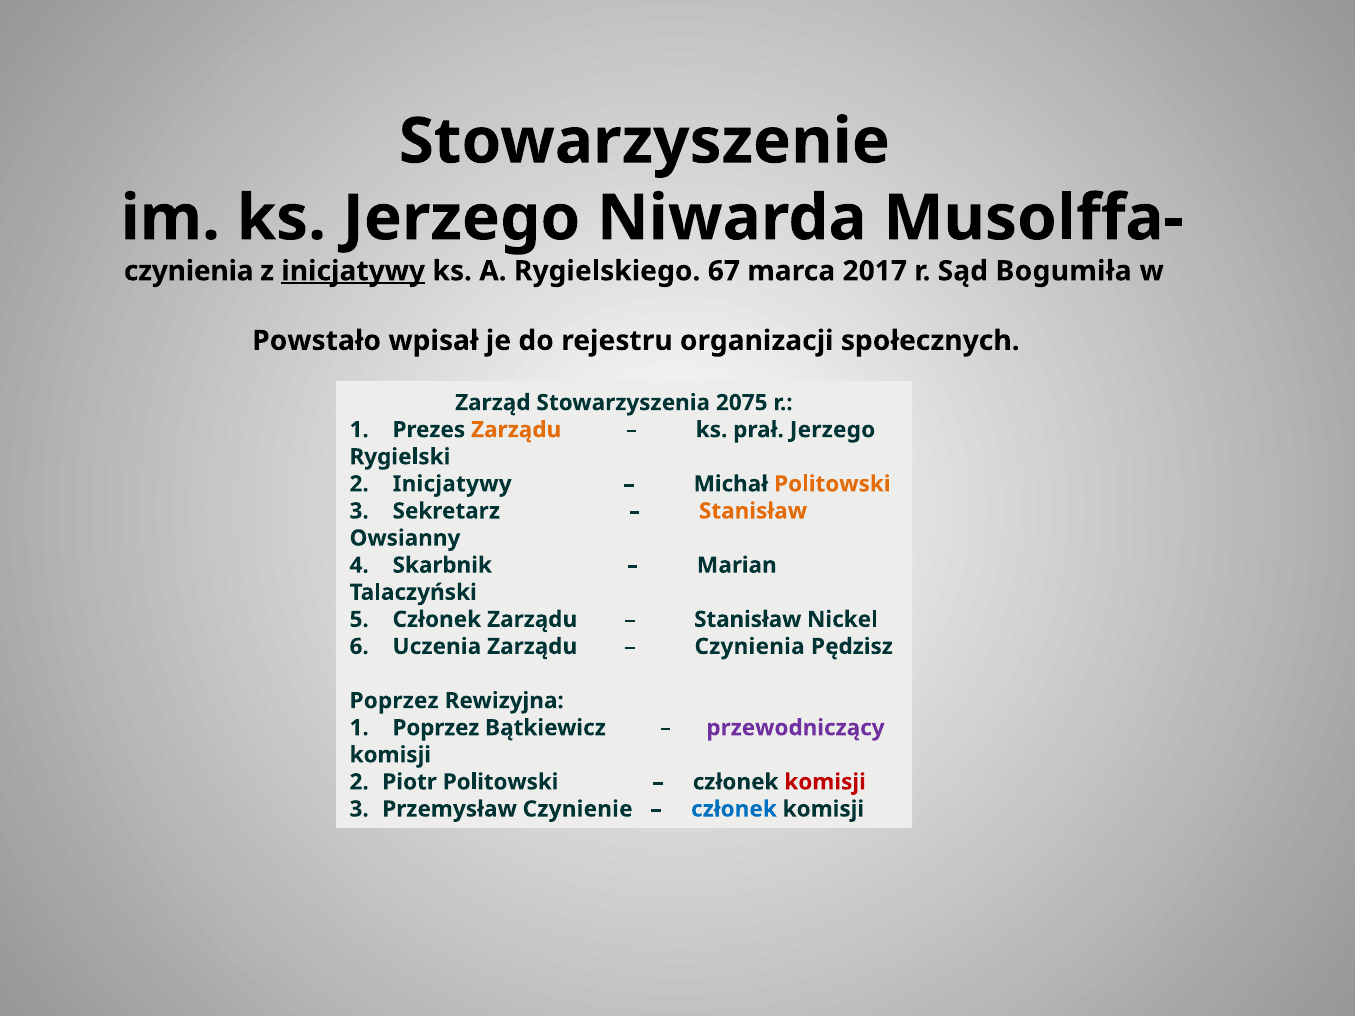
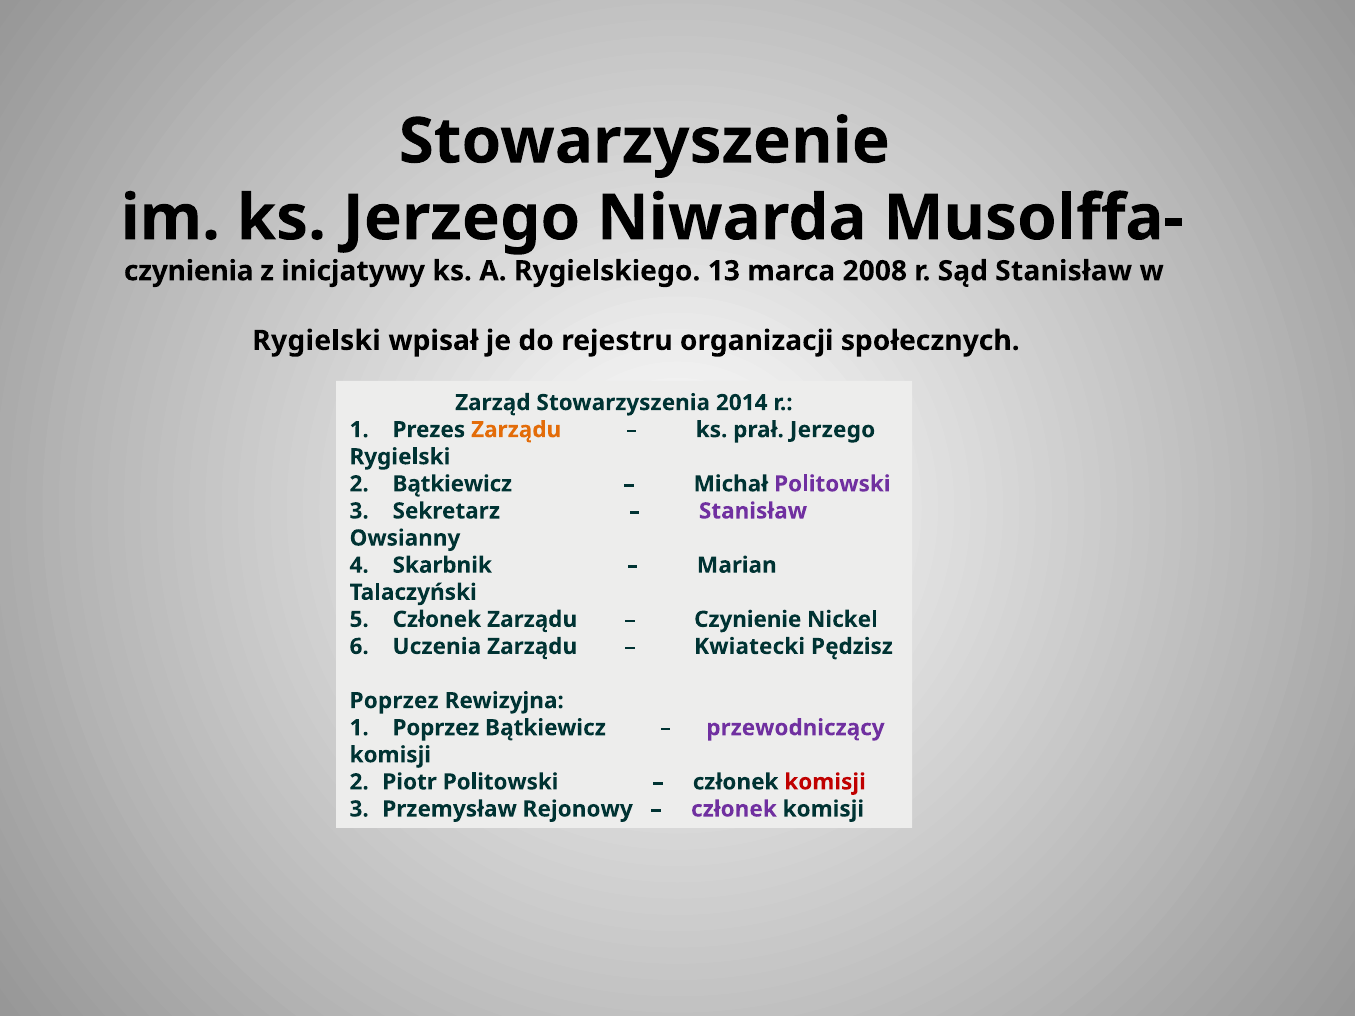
inicjatywy underline: present -> none (353, 271)
67: 67 -> 13 (724, 271)
2017: 2017 -> 2008 (875, 271)
Sąd Bogumiła: Bogumiła -> Stanisław (1064, 271)
Powstało: Powstało -> Rygielski (316, 341)
2075: 2075 -> 2014 (742, 403)
2 Inicjatywy: Inicjatywy -> Bątkiewicz (452, 484)
Politowski colour: orange -> purple (832, 484)
Stanisław colour: orange -> purple (753, 511)
Stanisław: Stanisław -> Czynienie (748, 620)
Czynienia: Czynienia -> Kwiatecki (750, 647)
Czynienie: Czynienie -> Rejonowy (578, 809)
członek colour: blue -> purple (734, 809)
